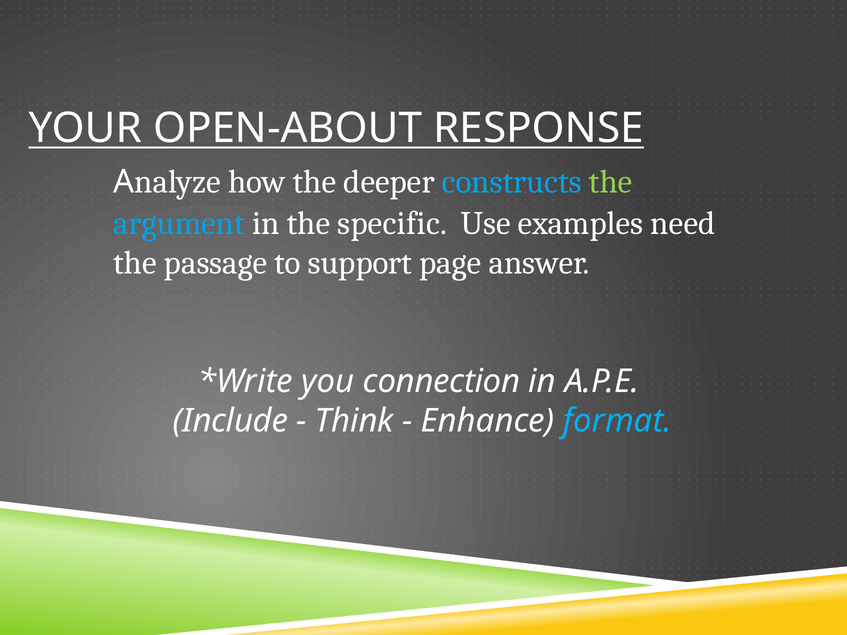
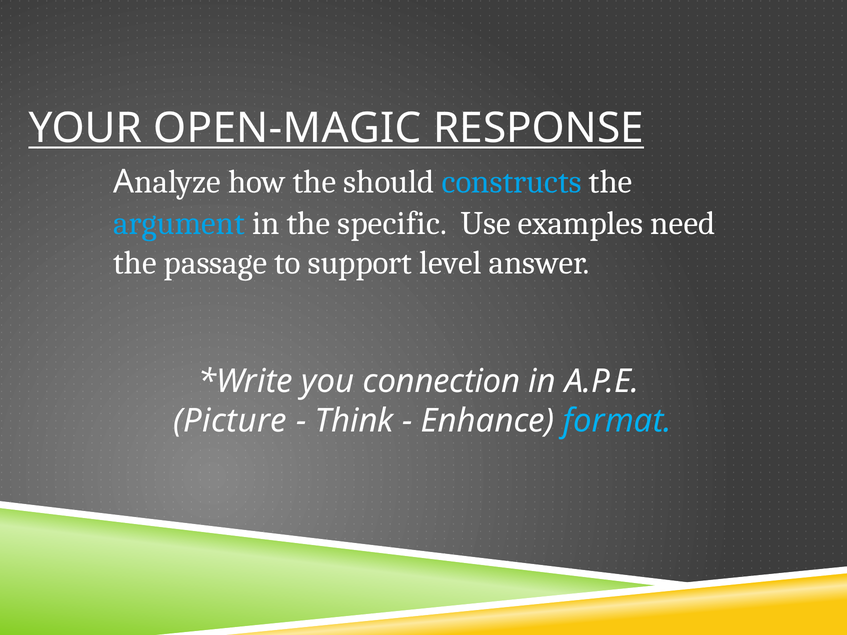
OPEN-ABOUT: OPEN-ABOUT -> OPEN-MAGIC (287, 128)
deeper: deeper -> should (389, 182)
the colour: light green -> white (611, 182)
page: page -> level (450, 263)
Include: Include -> Picture (230, 421)
